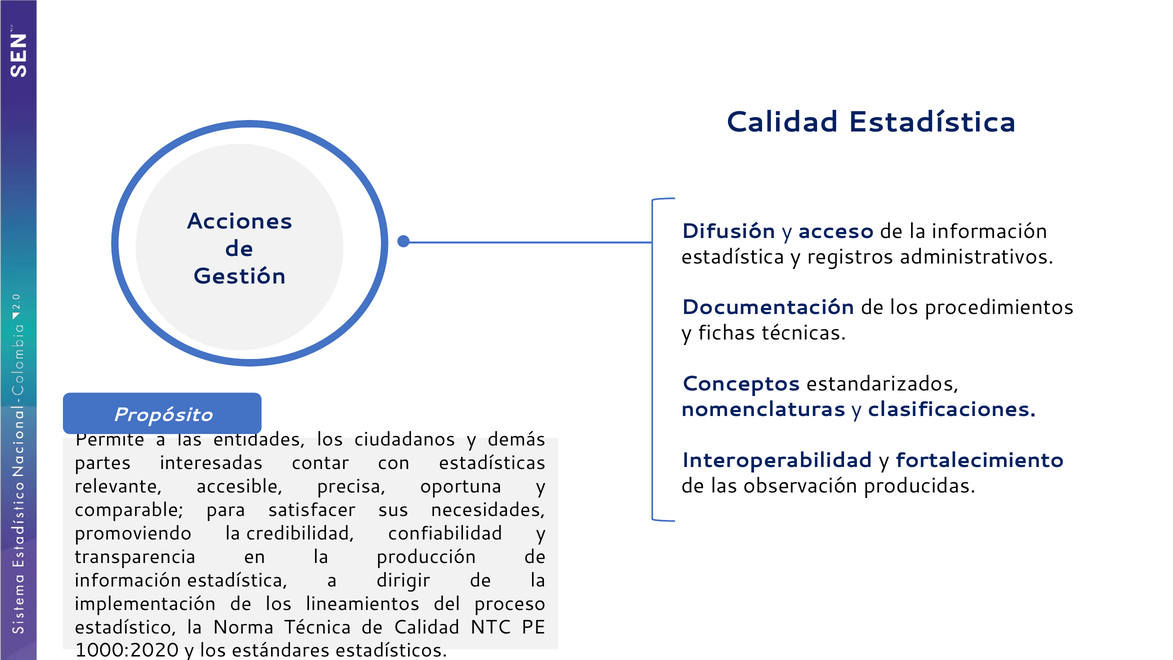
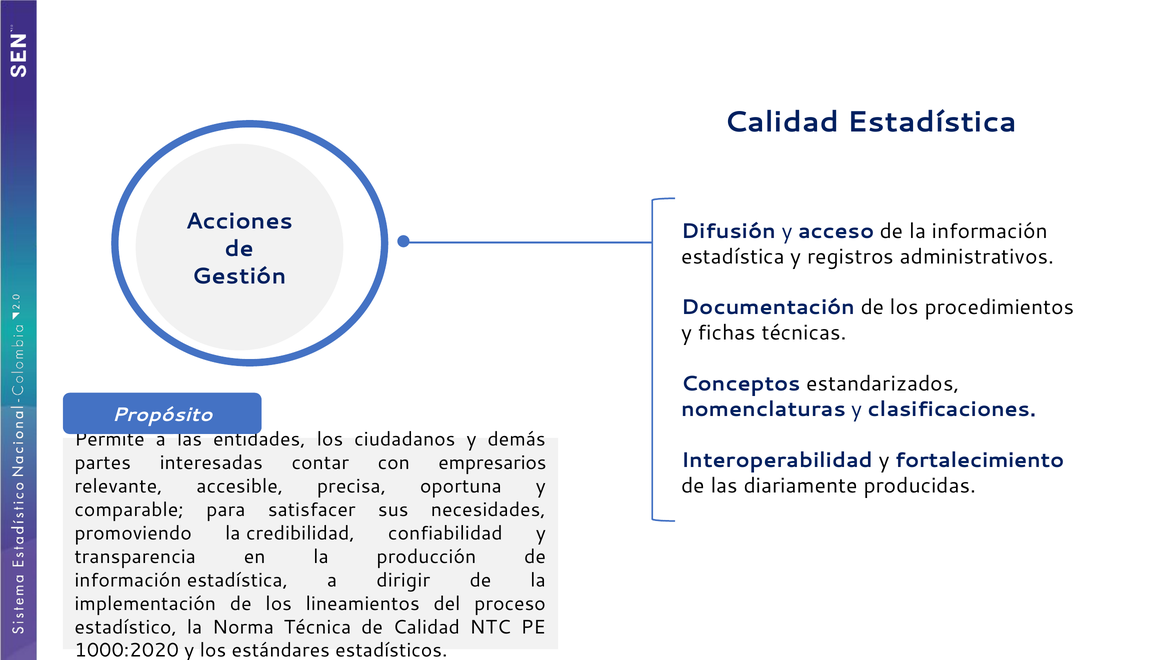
estadísticas: estadísticas -> empresarios (492, 463)
observación: observación -> diariamente (801, 486)
